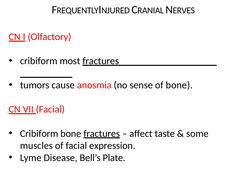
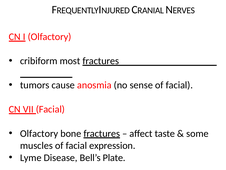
sense of bone: bone -> facial (179, 85)
Cribiform: Cribiform -> Olfactory (39, 133)
